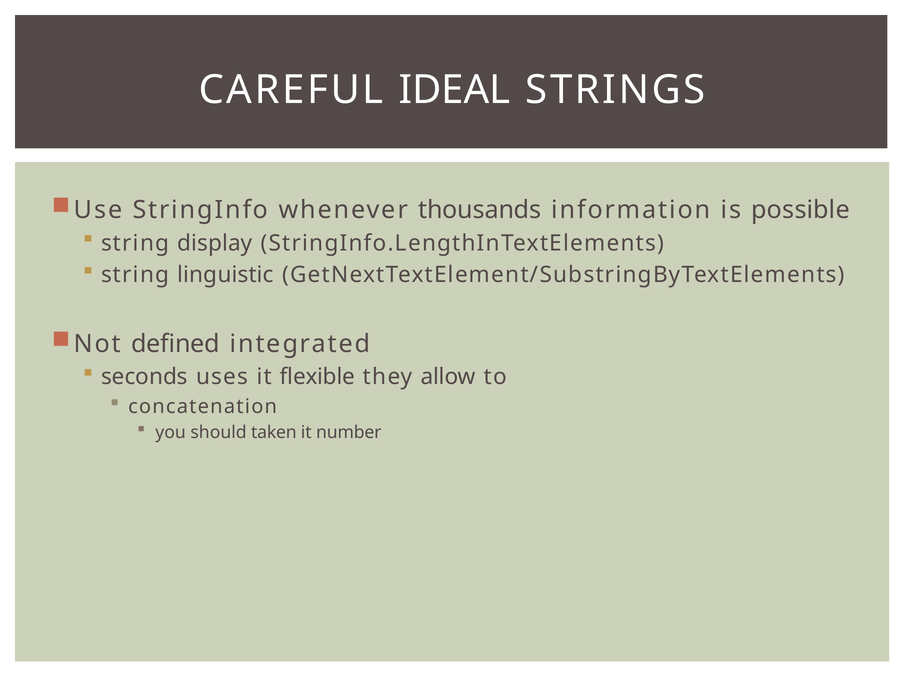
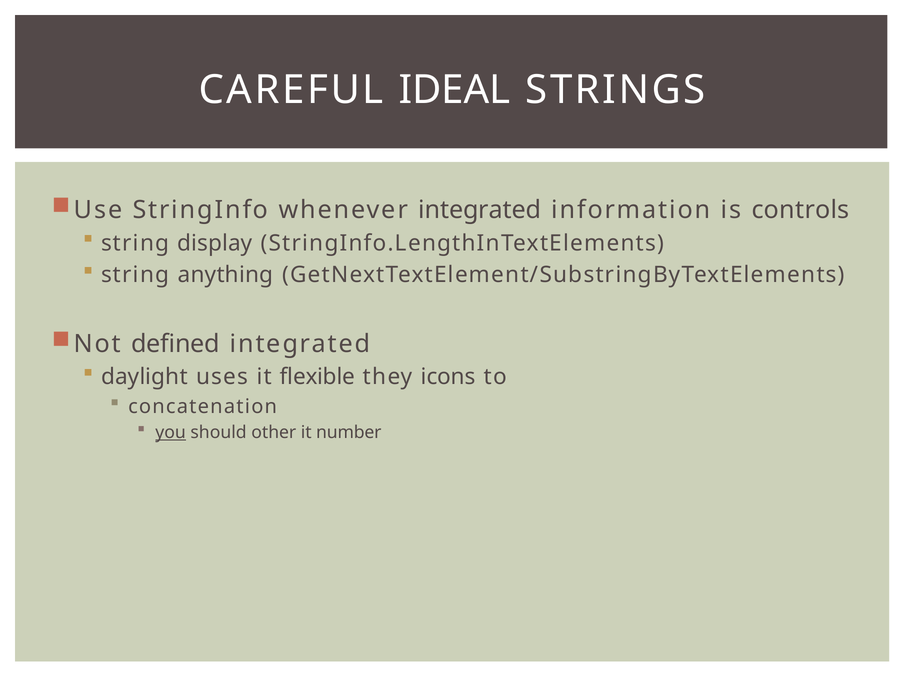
whenever thousands: thousands -> integrated (480, 210)
possible: possible -> controls (801, 210)
linguistic: linguistic -> anything (225, 275)
seconds: seconds -> daylight (144, 377)
allow: allow -> icons (448, 377)
you underline: none -> present (171, 432)
taken: taken -> other (274, 432)
